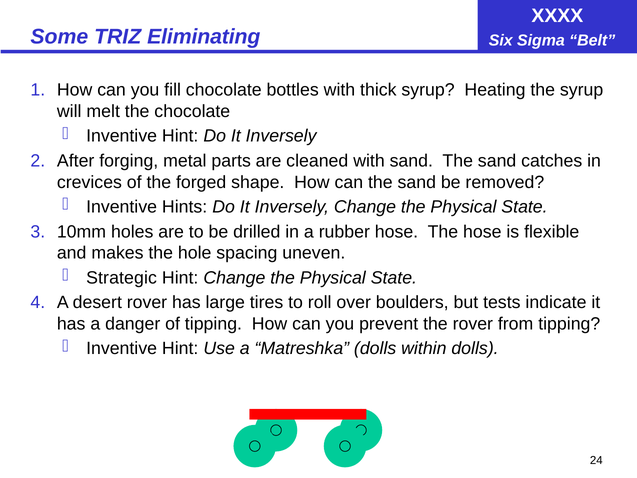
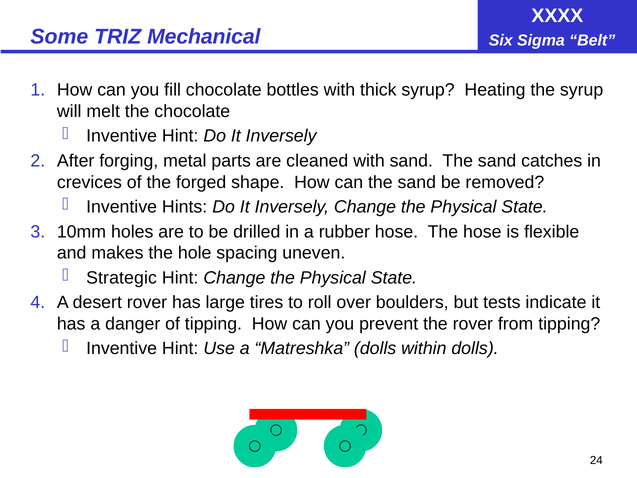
Eliminating: Eliminating -> Mechanical (204, 36)
